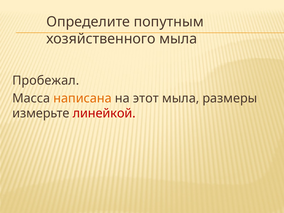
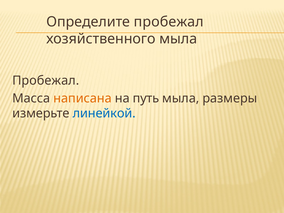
Определите попутным: попутным -> пробежал (169, 22)
этот: этот -> путь (146, 98)
линейкой colour: red -> blue (104, 113)
